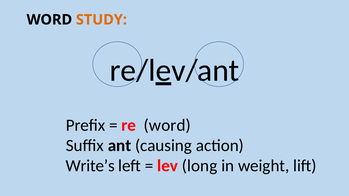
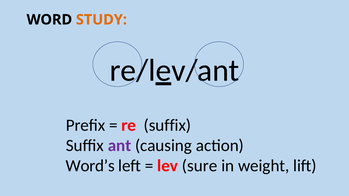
re word: word -> suffix (167, 125)
ant colour: black -> purple (119, 146)
Write’s: Write’s -> Word’s (90, 166)
long: long -> sure (200, 166)
